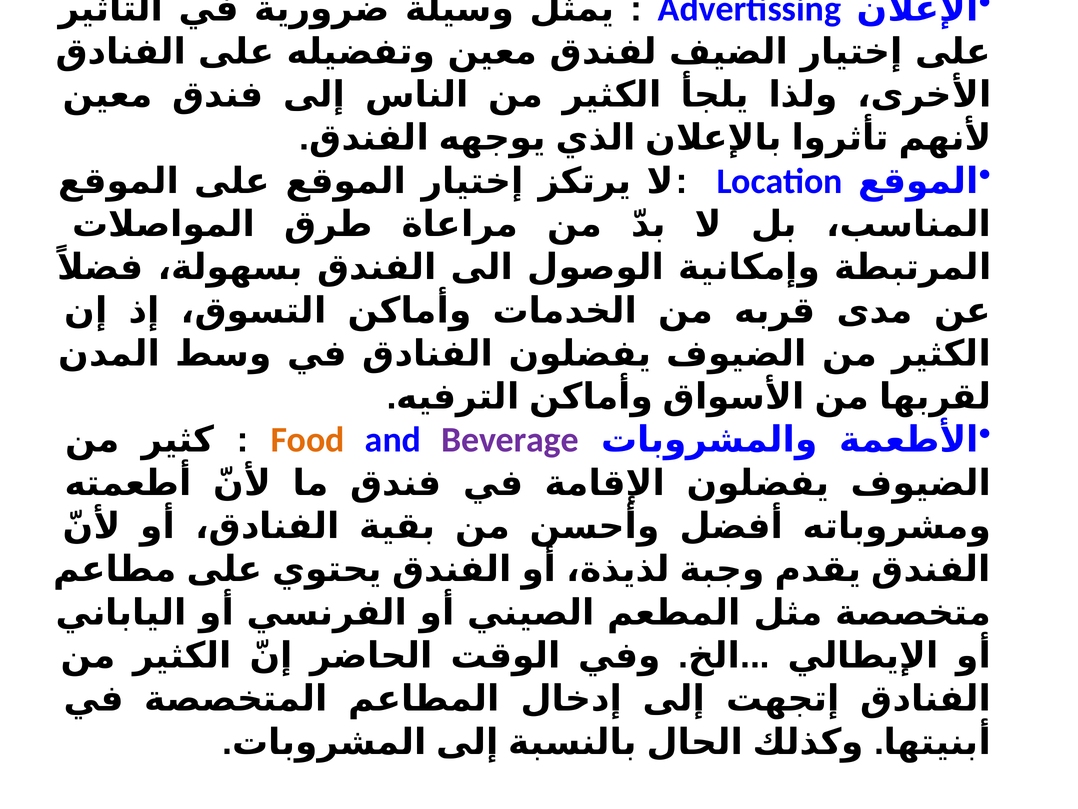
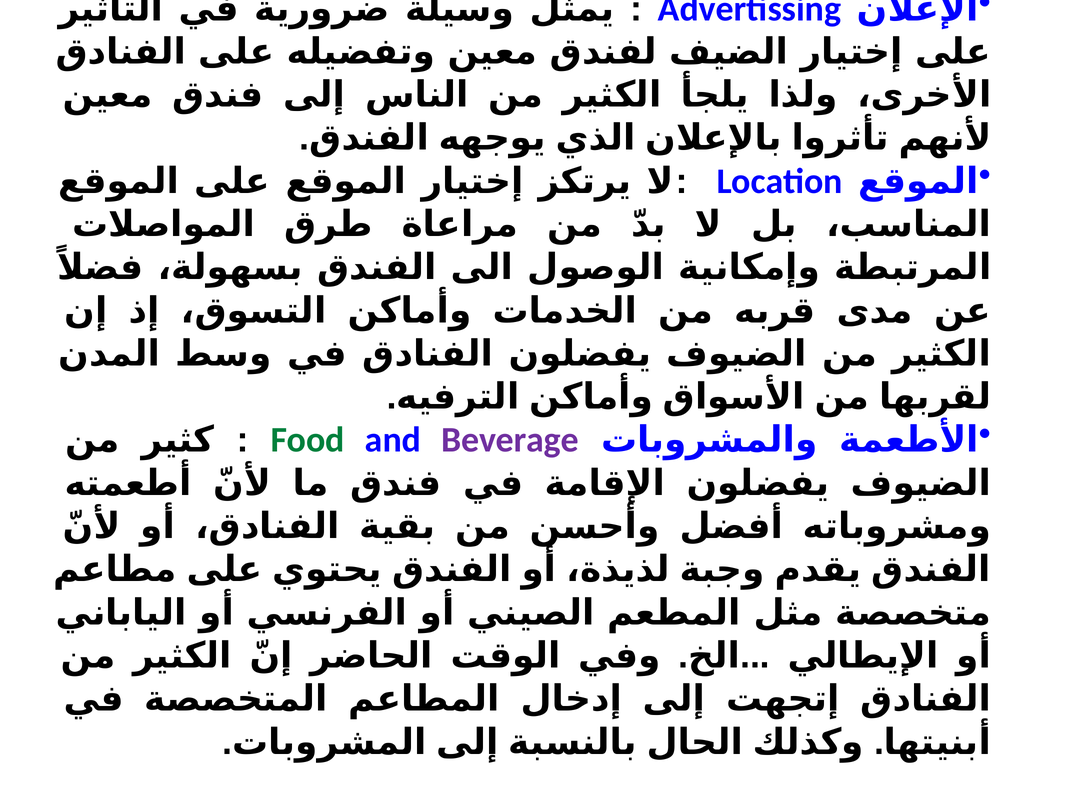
Food colour: orange -> green (308, 440)
